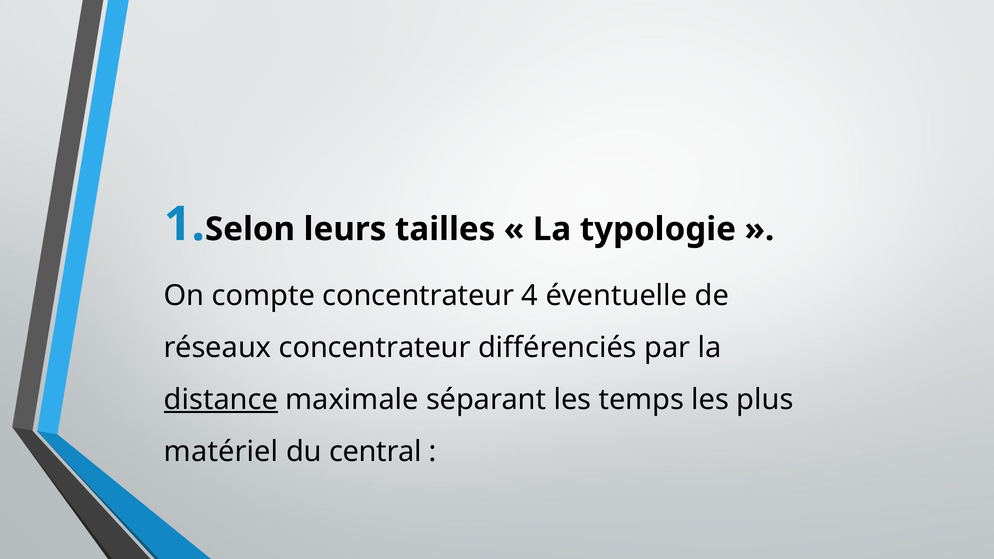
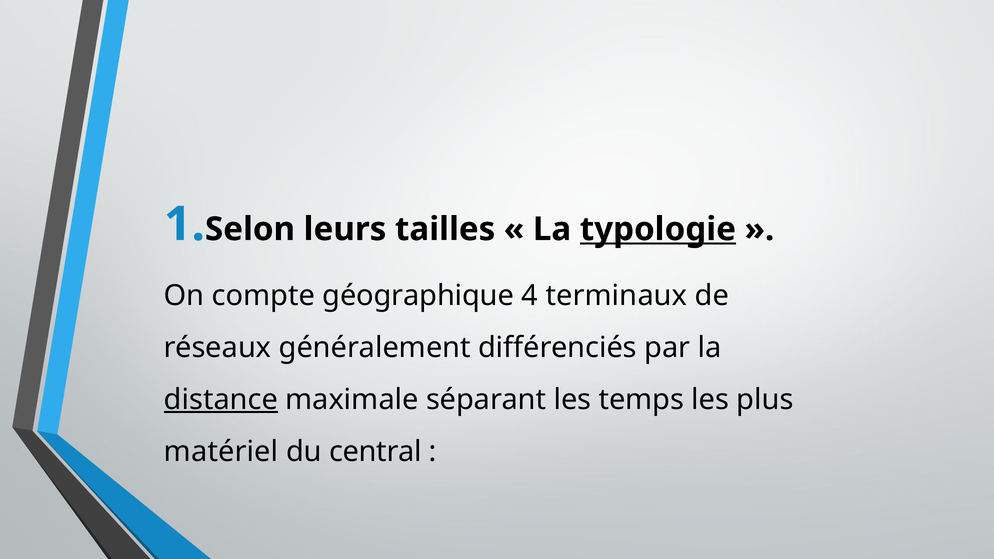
typologie underline: none -> present (658, 229)
compte concentrateur: concentrateur -> géographique (418, 296)
éventuelle: éventuelle -> terminaux (616, 296)
réseaux concentrateur: concentrateur -> généralement (375, 348)
